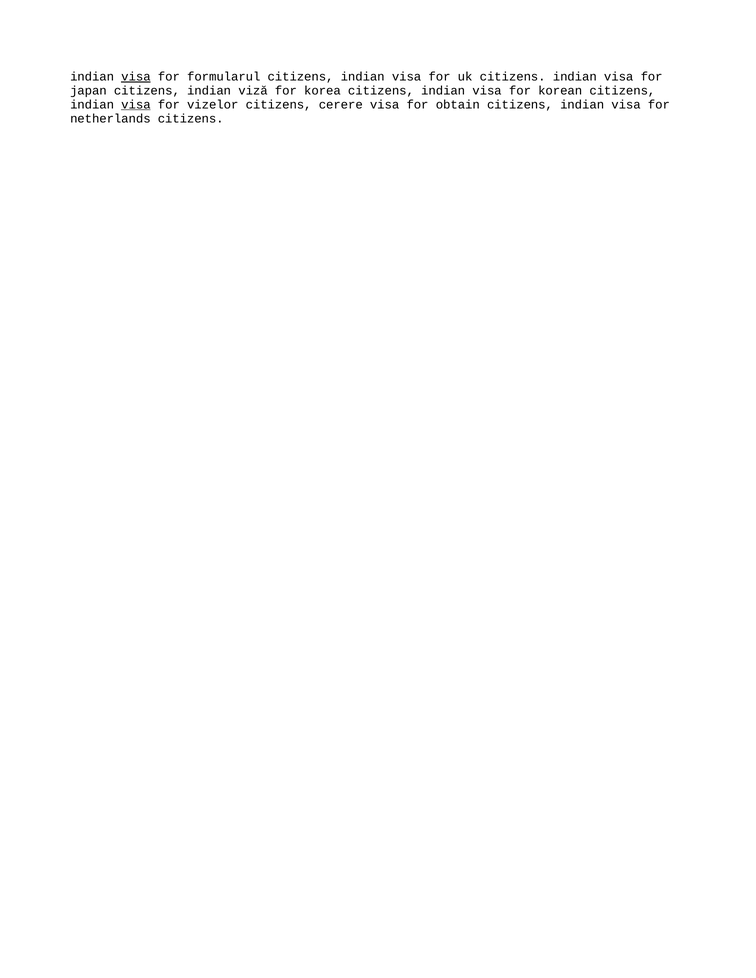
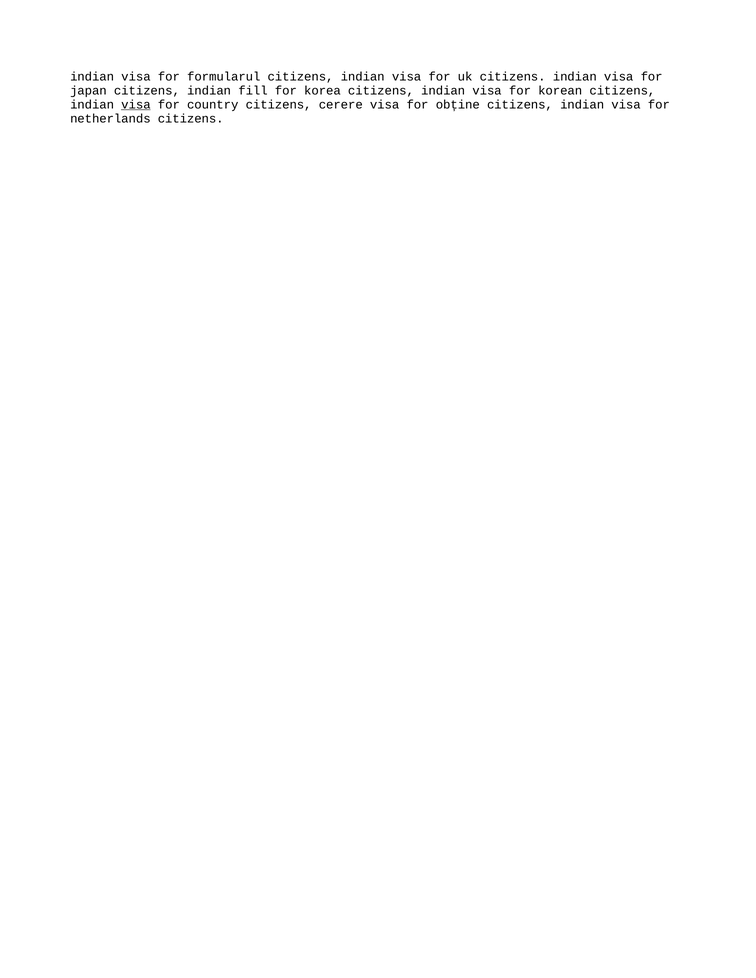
visa underline: present -> none (136, 77)
viză: viză -> fill (253, 91)
vizelor: vizelor -> country (213, 105)
obtain: obtain -> obține (458, 105)
